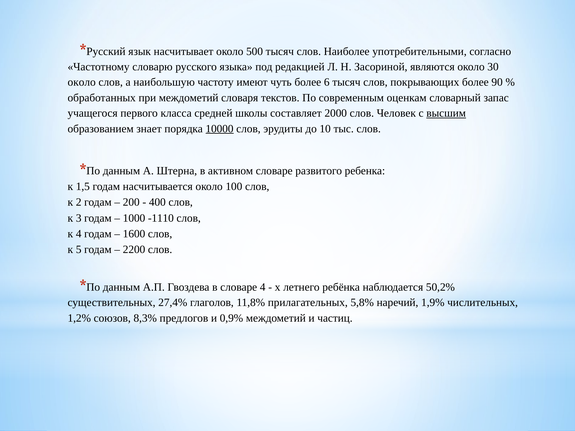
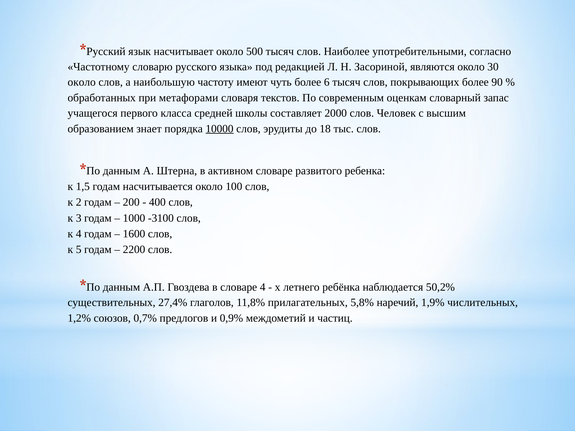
при междометий: междометий -> метафорами (189, 98)
высшим underline: present -> none (446, 113)
10: 10 -> 18 (325, 129)
-1110: -1110 -> -3100 (161, 218)
8,3%: 8,3% -> 0,7% (145, 318)
